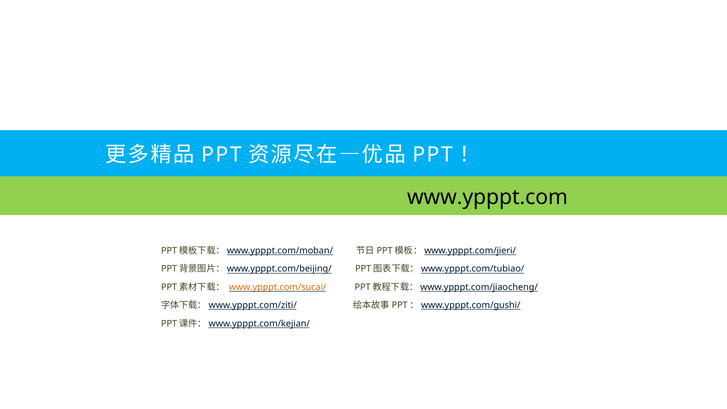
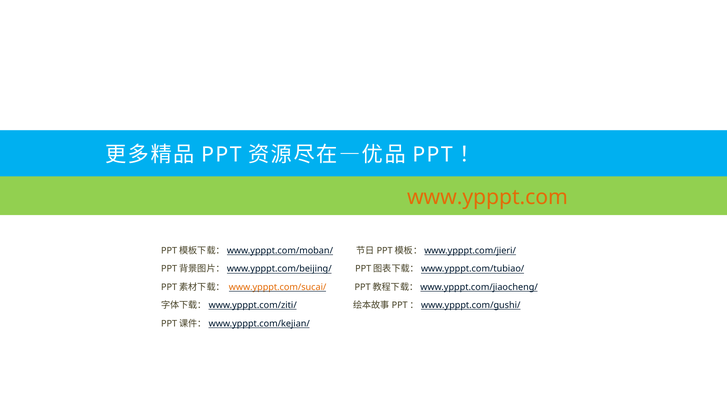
www.ypppt.com colour: black -> orange (487, 197)
